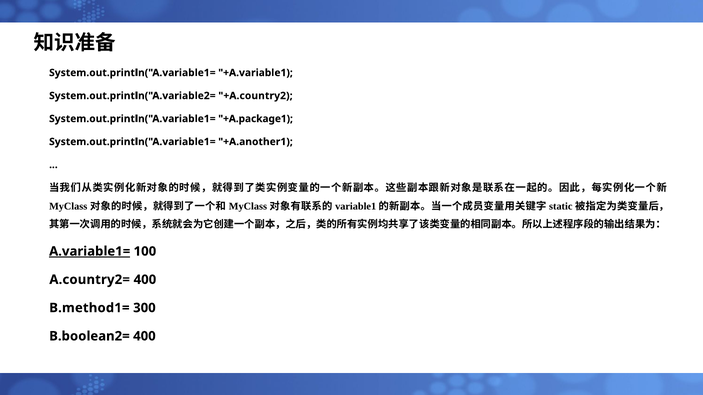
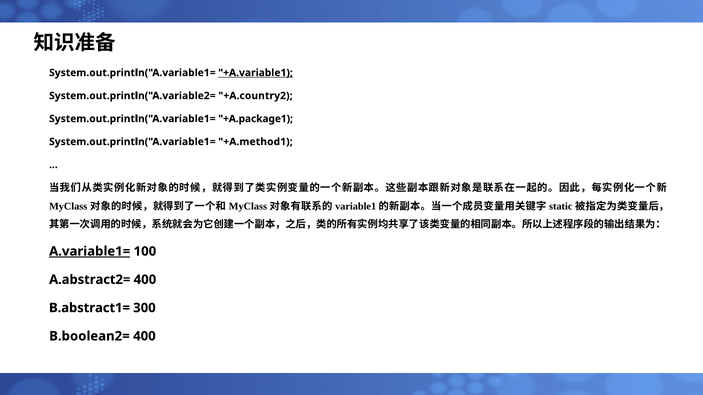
+A.variable1 underline: none -> present (256, 73)
+A.another1: +A.another1 -> +A.method1 (255, 142)
A.country2=: A.country2= -> A.abstract2= (90, 280)
B.method1=: B.method1= -> B.abstract1= (89, 308)
